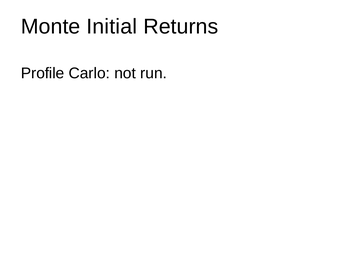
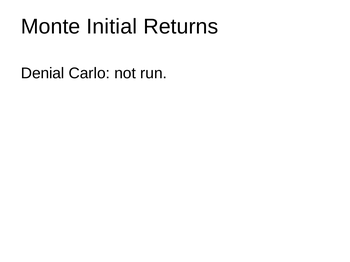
Profile: Profile -> Denial (43, 73)
